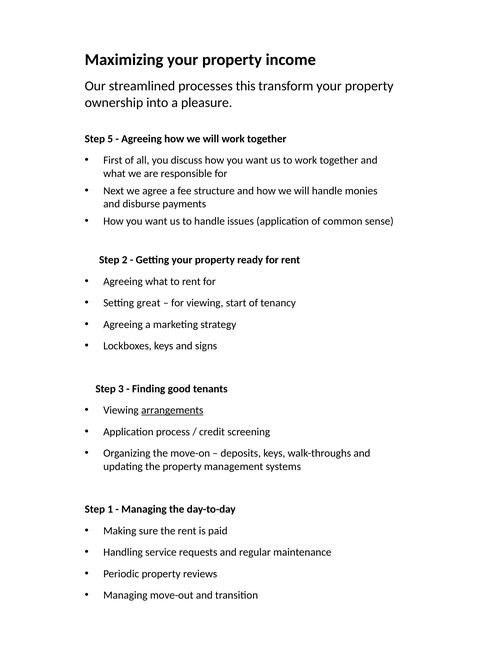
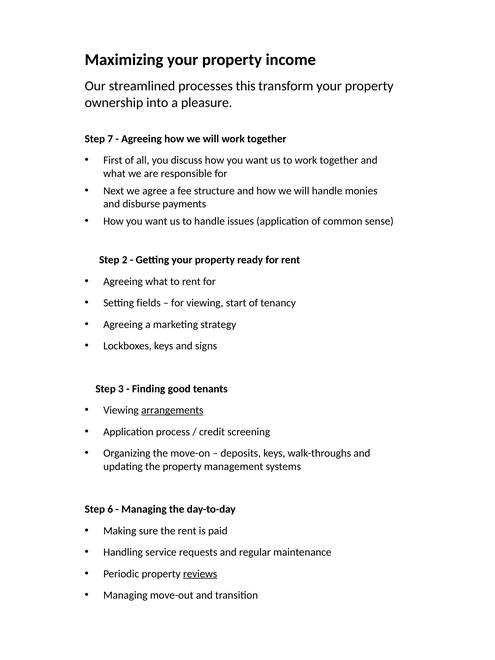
5: 5 -> 7 (110, 139)
great: great -> fields (149, 303)
1: 1 -> 6 (110, 509)
reviews underline: none -> present (200, 574)
